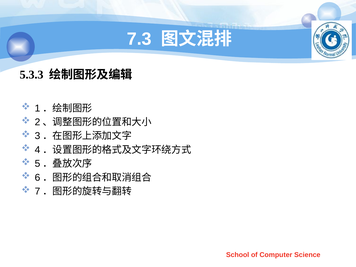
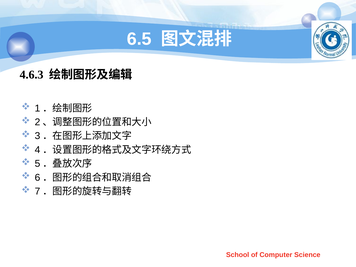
7.3: 7.3 -> 6.5 (139, 39)
5.3.3: 5.3.3 -> 4.6.3 (32, 75)
